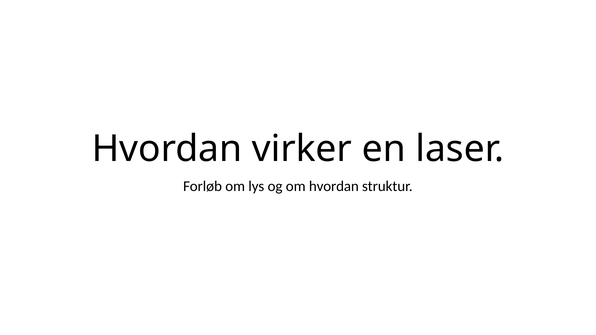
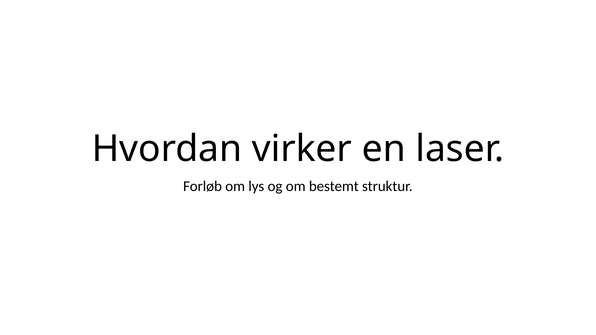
om hvordan: hvordan -> bestemt (334, 186)
